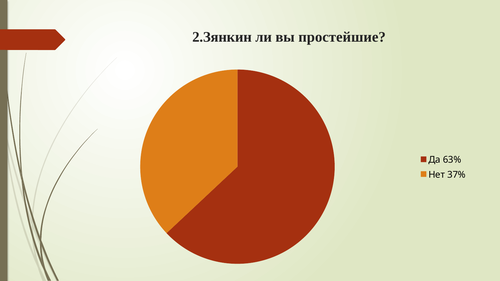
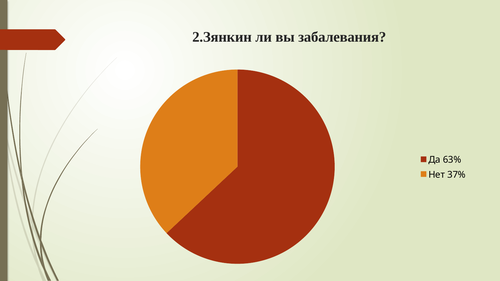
простейшие: простейшие -> забалевания (342, 37)
